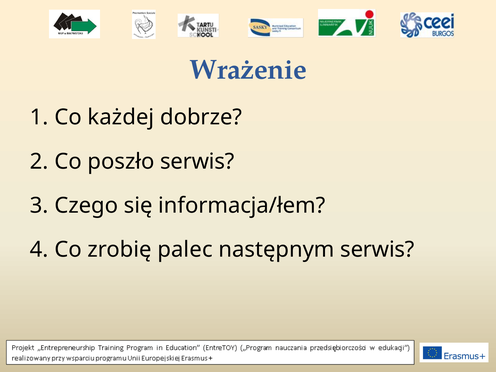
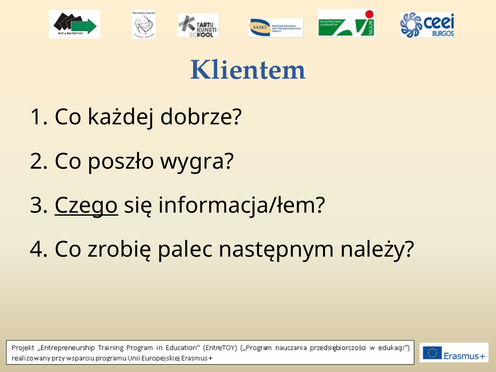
Wrażenie: Wrażenie -> Klientem (248, 70)
poszło serwis: serwis -> wygra (197, 161)
Czego underline: none -> present (86, 206)
następnym serwis: serwis -> należy (377, 250)
